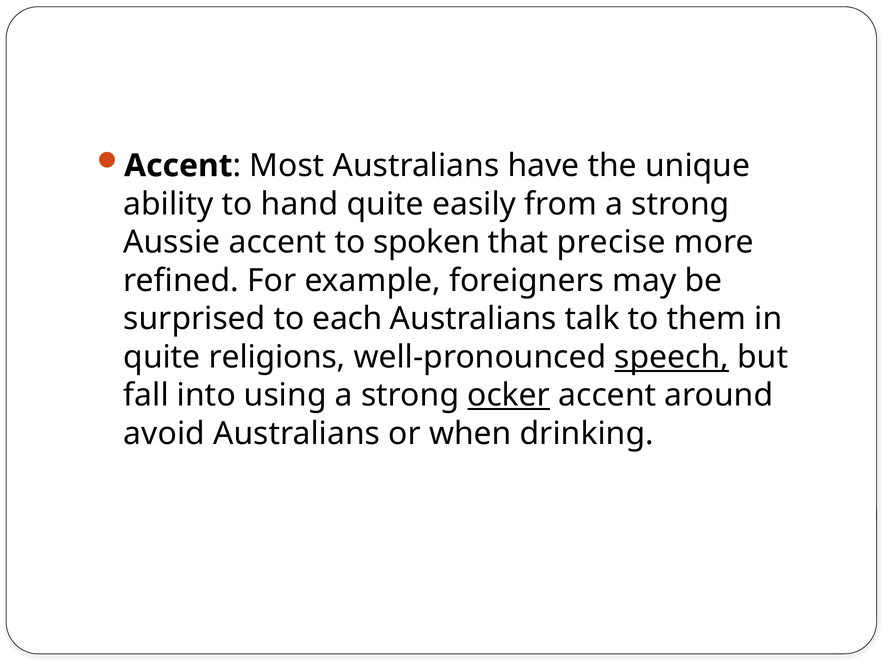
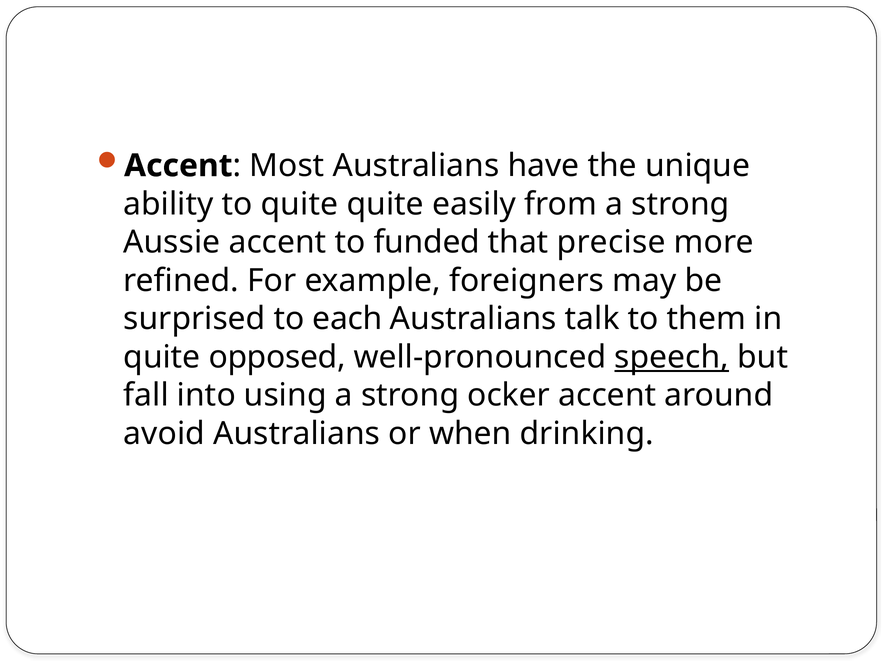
to hand: hand -> quite (300, 204)
spoken: spoken -> funded (427, 242)
religions: religions -> opposed (277, 357)
ocker underline: present -> none (509, 395)
